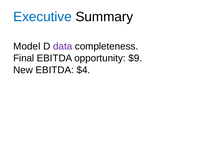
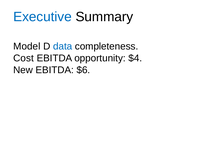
data colour: purple -> blue (63, 46)
Final: Final -> Cost (24, 58)
$9: $9 -> $4 (135, 58)
$4: $4 -> $6 (83, 70)
